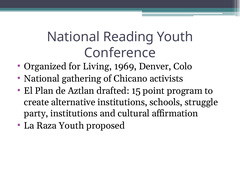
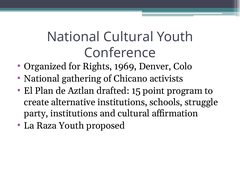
National Reading: Reading -> Cultural (128, 37)
Living: Living -> Rights (97, 67)
